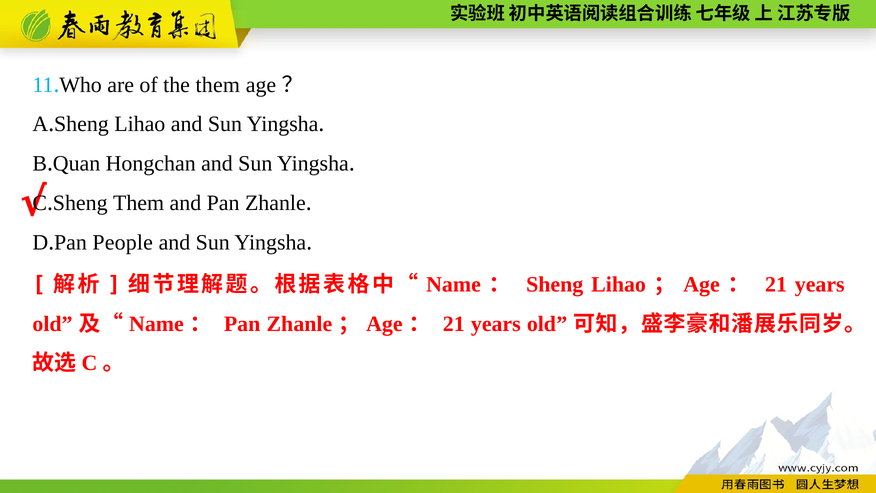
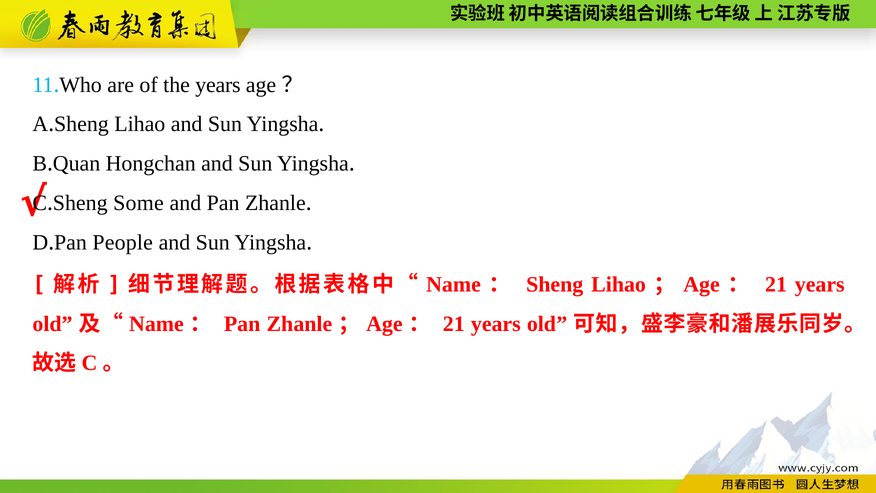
the them: them -> years (218, 85)
Sheng Them: Them -> Some (138, 203)
